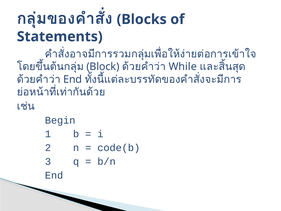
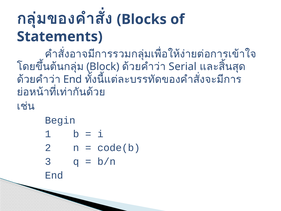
While: While -> Serial (183, 67)
